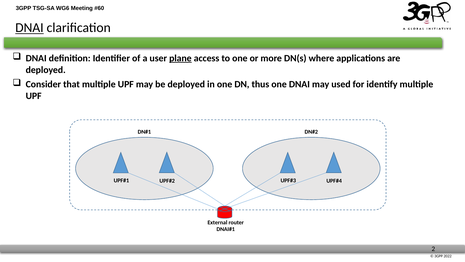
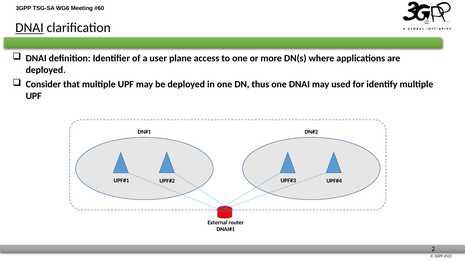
plane underline: present -> none (180, 58)
